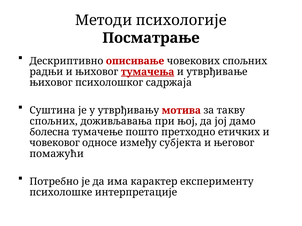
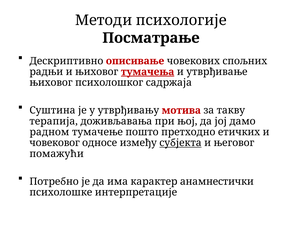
спољних: спољних -> терапија (54, 121)
болесна: болесна -> радном (49, 132)
субјекта underline: none -> present (180, 143)
експерименту: експерименту -> анамнестички (217, 182)
